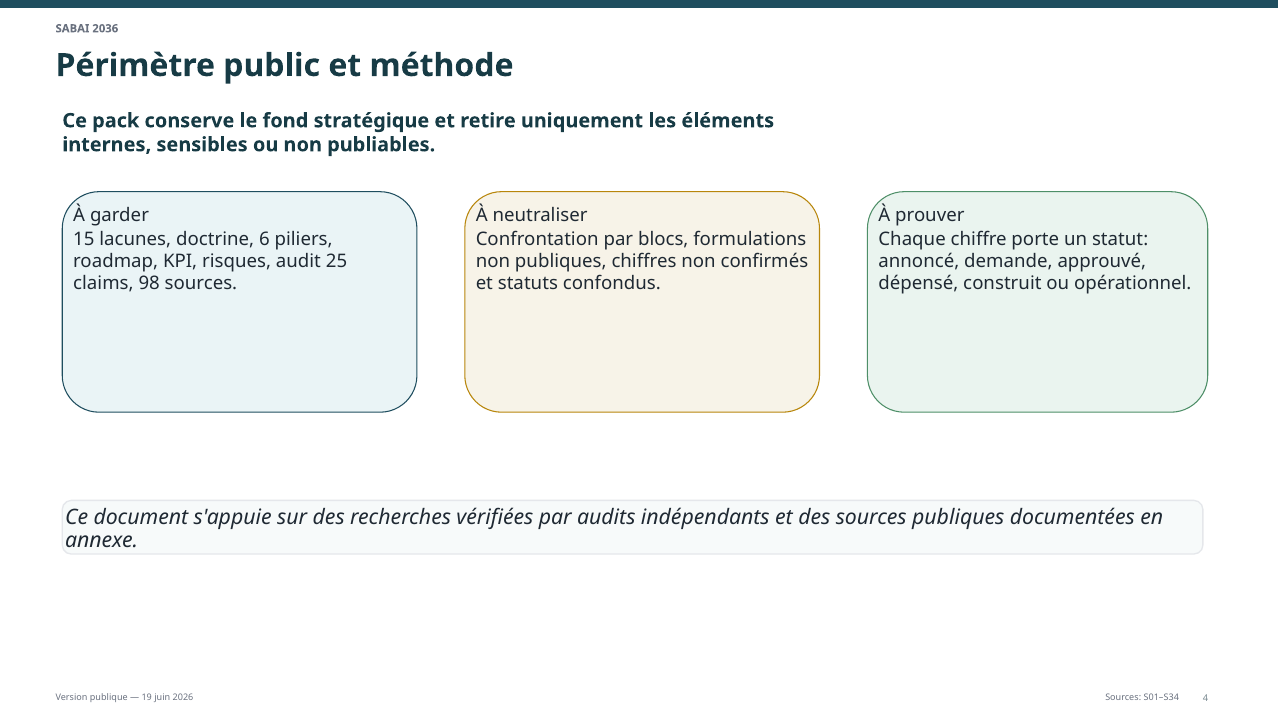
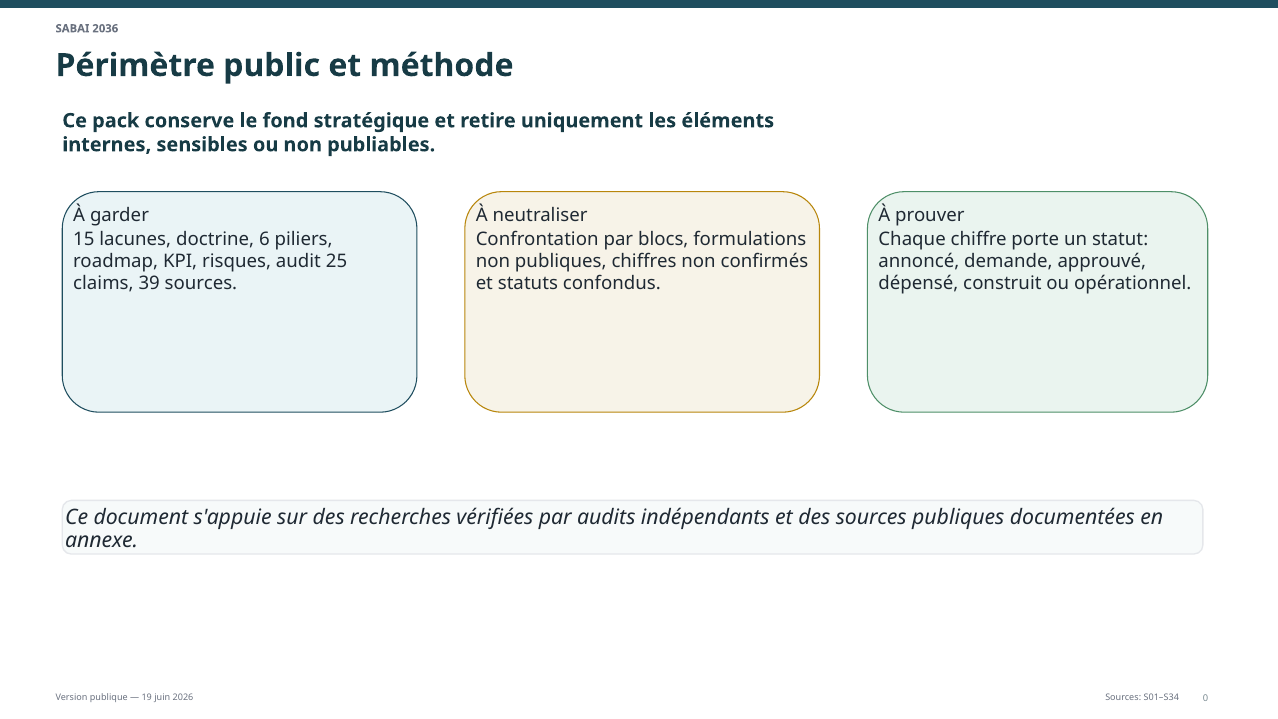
98: 98 -> 39 (149, 284)
4: 4 -> 0 (1205, 698)
